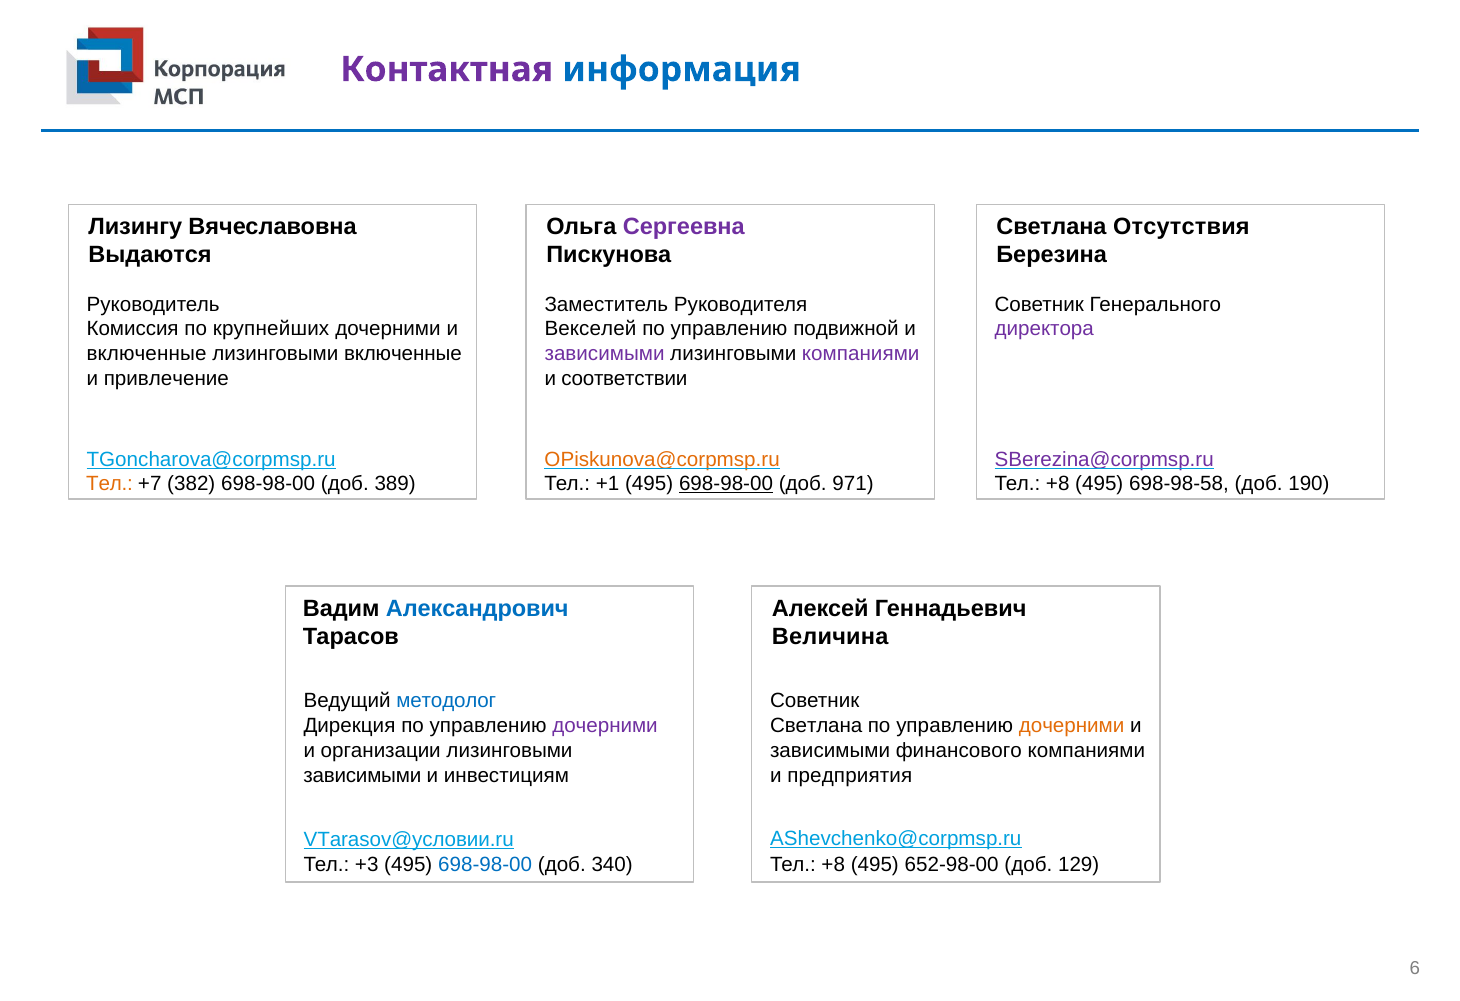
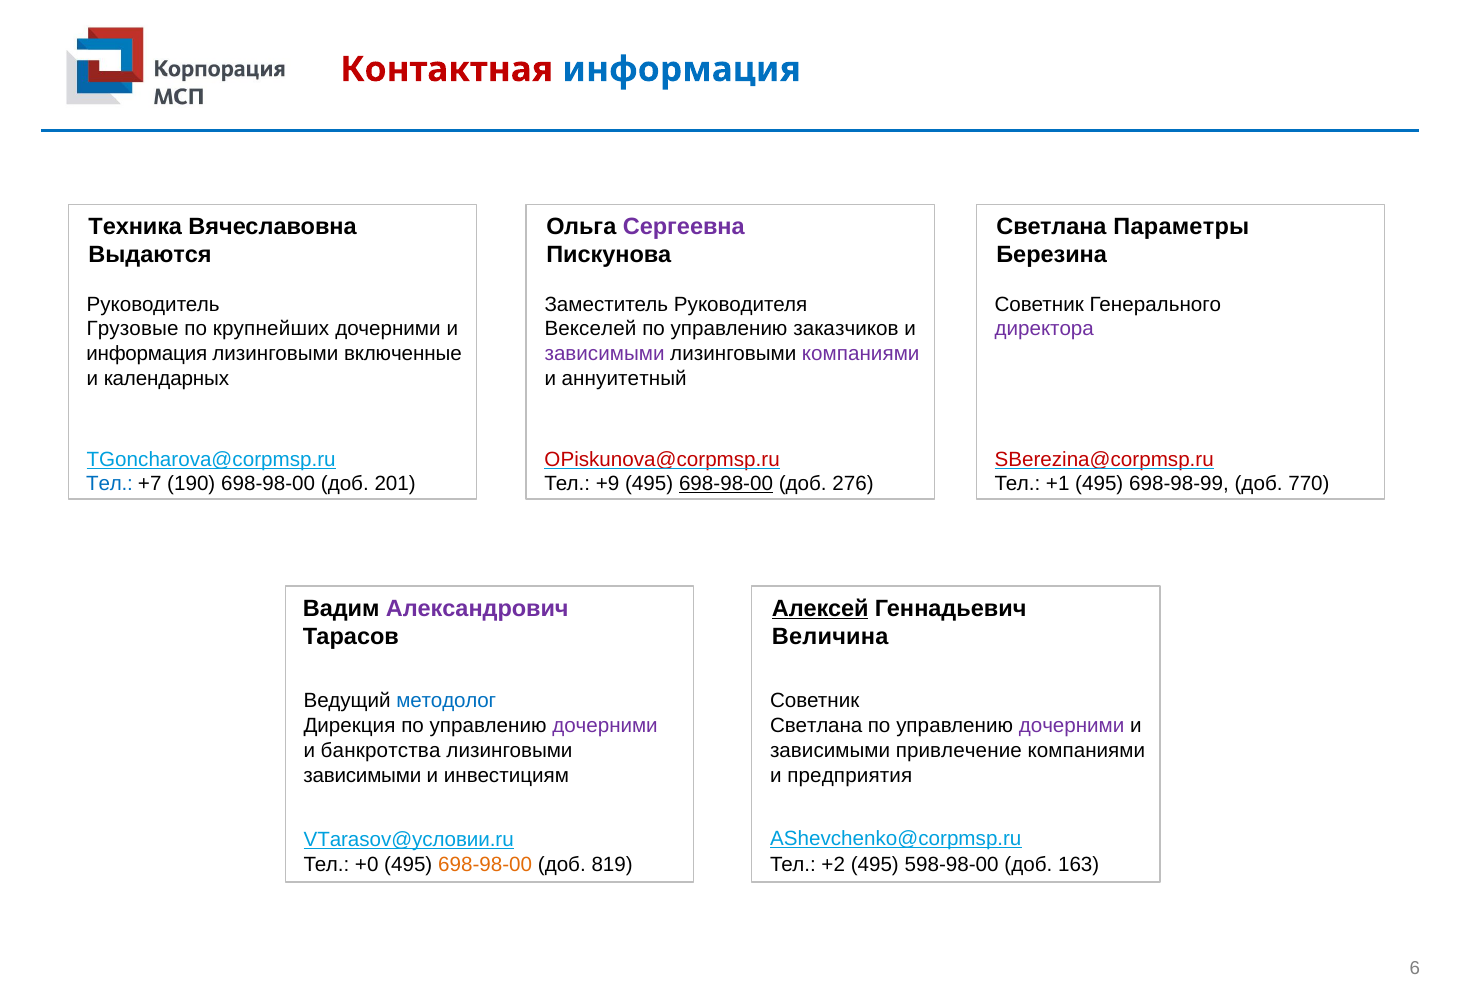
Контактная colour: purple -> red (447, 69)
Лизингу: Лизингу -> Техника (135, 227)
Отсутствия: Отсутствия -> Параметры (1181, 227)
Комиссия: Комиссия -> Грузовые (133, 329)
подвижной: подвижной -> заказчиков (846, 329)
включенные: включенные -> информация (147, 354)
привлечение: привлечение -> календарных (166, 379)
соответствии: соответствии -> аннуитетный (624, 379)
OPiskunova@corpmsp.ru colour: orange -> red (662, 459)
SBerezina@corpmsp.ru colour: purple -> red (1104, 459)
Тел colour: orange -> blue (110, 484)
382: 382 -> 190 (191, 484)
389: 389 -> 201 (395, 484)
+1: +1 -> +9 (608, 484)
971: 971 -> 276 (853, 484)
+8: +8 -> +1 (1058, 484)
698-98-58: 698-98-58 -> 698-98-99 (1179, 484)
190: 190 -> 770 (1309, 484)
Александрович colour: blue -> purple (477, 609)
Алексей underline: none -> present (820, 609)
дочерними colour: orange -> purple (1072, 726)
организации: организации -> банкротства (381, 751)
финансового: финансового -> привлечение (959, 751)
+3: +3 -> +0 (367, 865)
698-98-00 colour: blue -> orange (485, 865)
340: 340 -> 819 (612, 865)
+8: +8 -> +2 (833, 865)
652-98-00: 652-98-00 -> 598-98-00 (952, 865)
129: 129 -> 163 (1079, 865)
